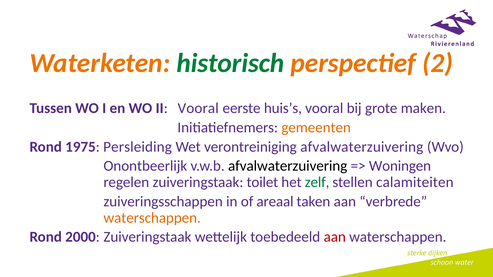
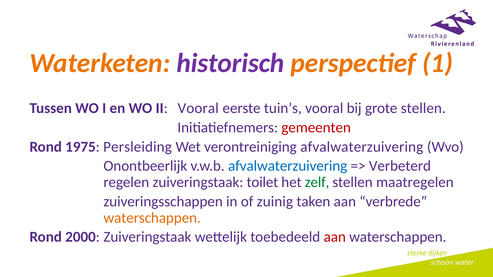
historisch colour: green -> purple (230, 63)
2: 2 -> 1 (437, 63)
huis’s: huis’s -> tuin’s (283, 108)
grote maken: maken -> stellen (423, 108)
gemeenten colour: orange -> red (316, 128)
afvalwaterzuivering colour: black -> blue (288, 166)
Woningen: Woningen -> Verbeterd (400, 166)
calamiteiten: calamiteiten -> maatregelen (415, 182)
areaal: areaal -> zuinig (275, 202)
